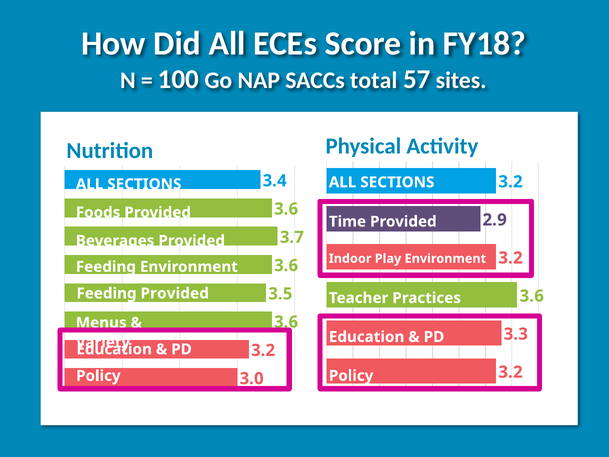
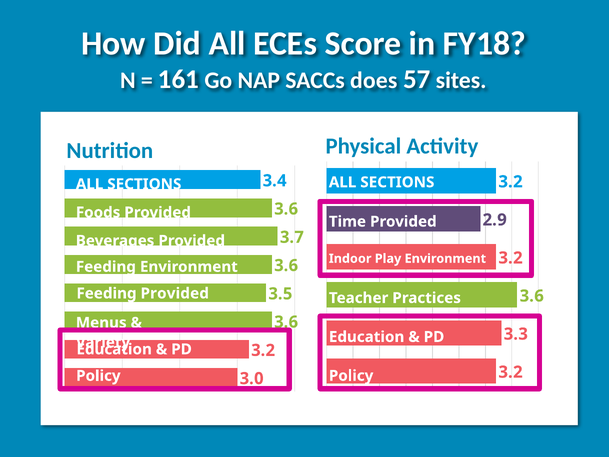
100: 100 -> 161 (179, 80)
total: total -> does (374, 81)
